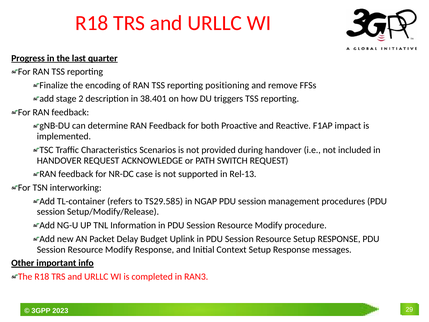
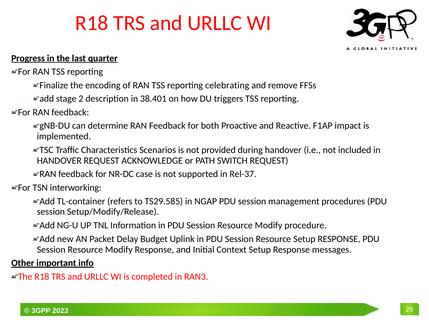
positioning: positioning -> celebrating (227, 85)
Rel-13: Rel-13 -> Rel-37 (243, 174)
